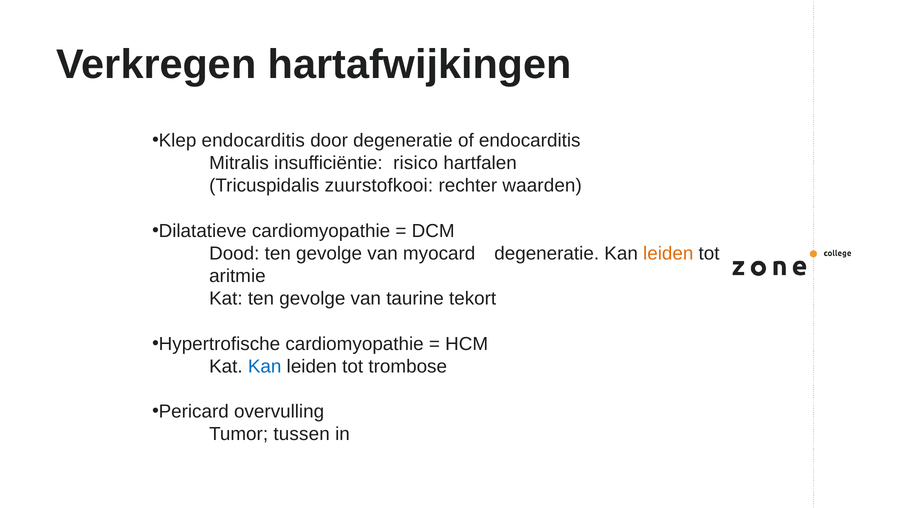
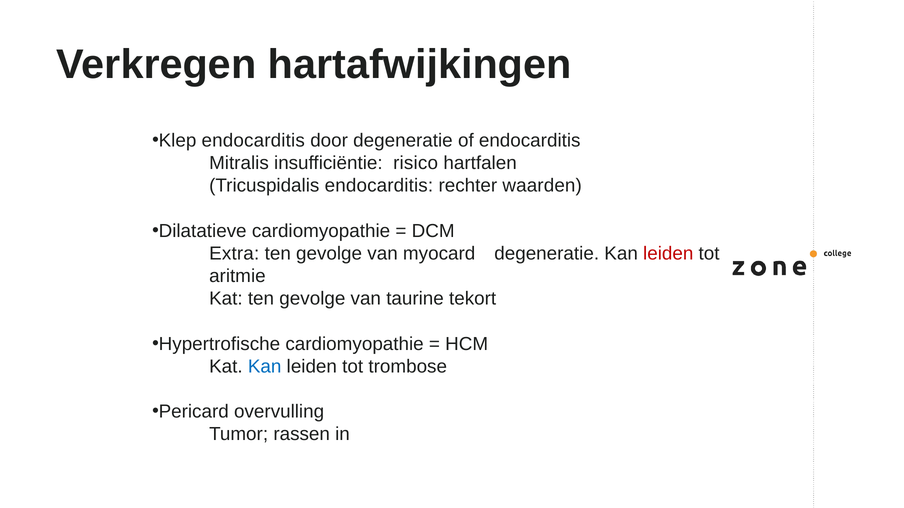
Tricuspidalis zuurstofkooi: zuurstofkooi -> endocarditis (379, 186)
Dood: Dood -> Extra (234, 254)
leiden colour: orange -> red (668, 254)
tussen: tussen -> rassen (302, 435)
